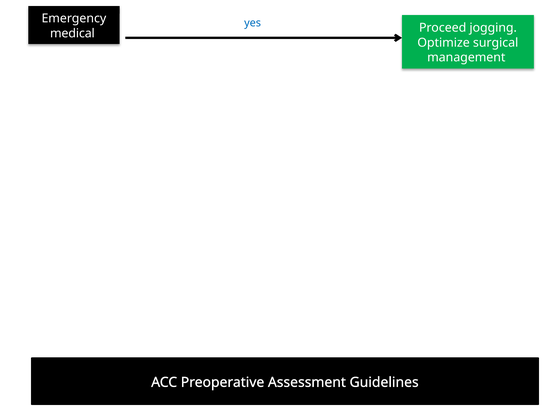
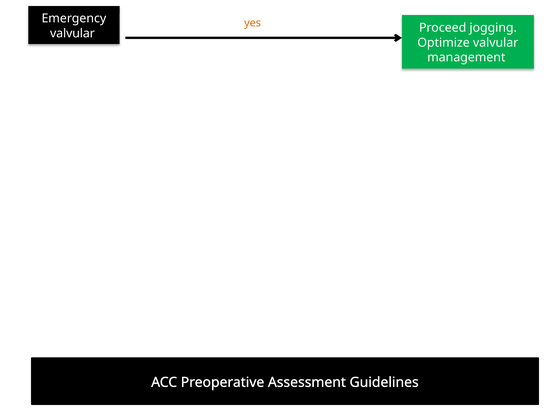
yes colour: blue -> orange (253, 23)
medical: medical -> valvular (72, 33)
Optimize surgical: surgical -> valvular (496, 43)
